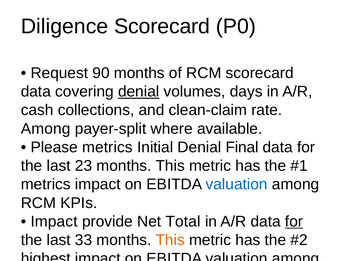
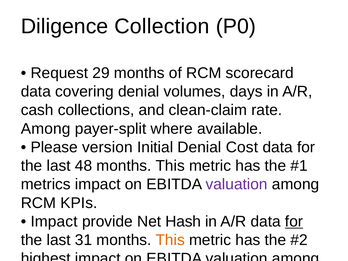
Diligence Scorecard: Scorecard -> Collection (162, 26)
90: 90 -> 29 (101, 73)
denial underline: present -> none (139, 92)
Please metrics: metrics -> version (107, 147)
Denial Final: Final -> Cost (242, 147)
23: 23 -> 48 (84, 166)
valuation colour: blue -> purple (237, 184)
Total: Total -> Hash (183, 221)
33: 33 -> 31 (84, 240)
